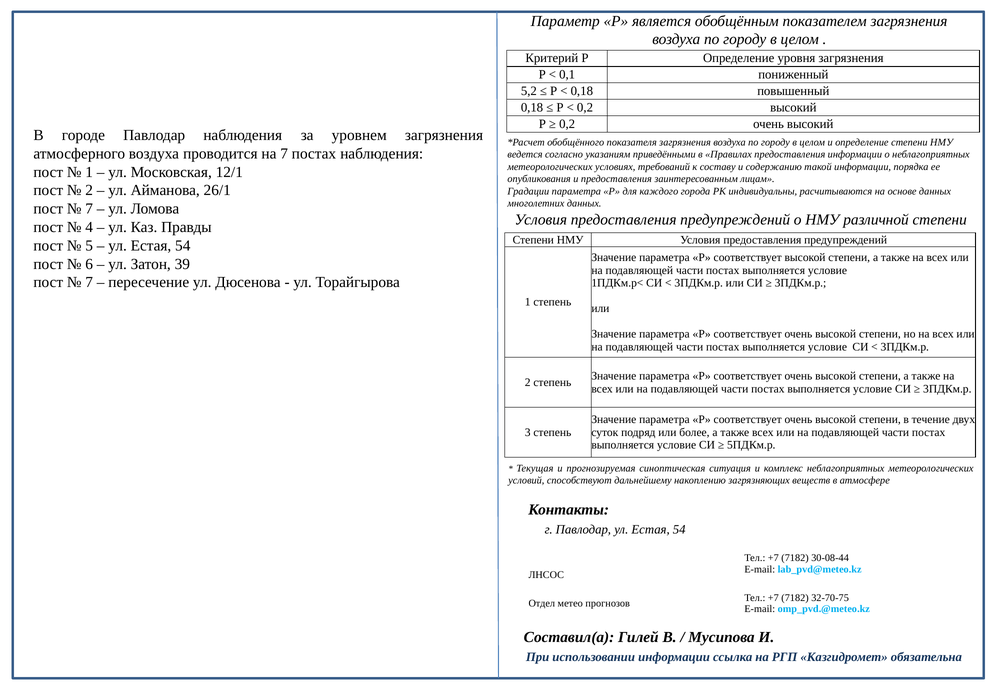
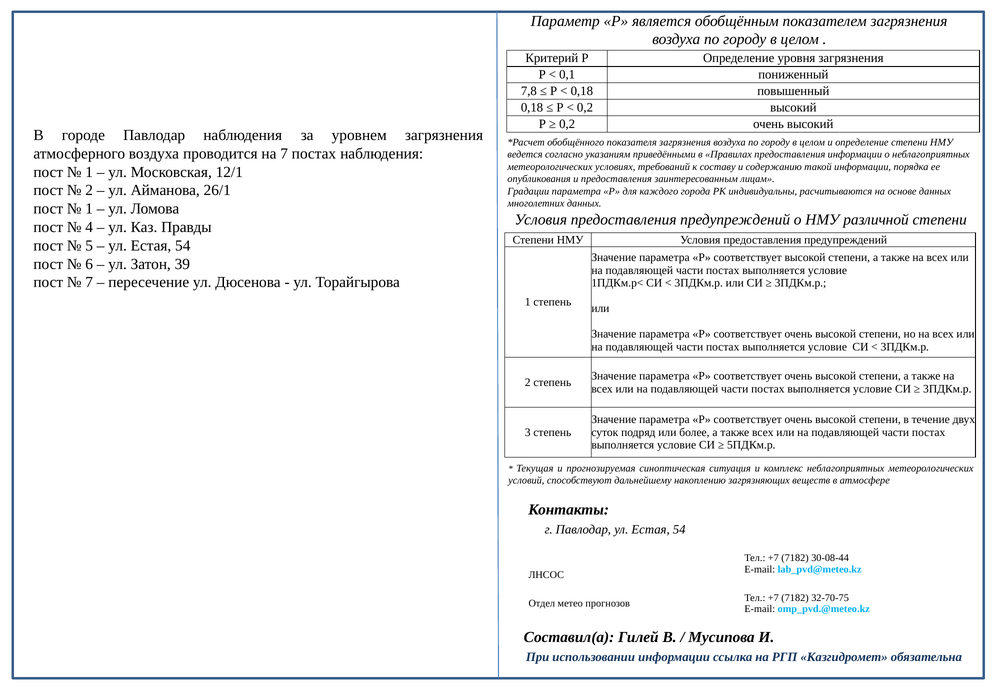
5,2: 5,2 -> 7,8 (529, 91)
7: 7 -> 1 (89, 209)
